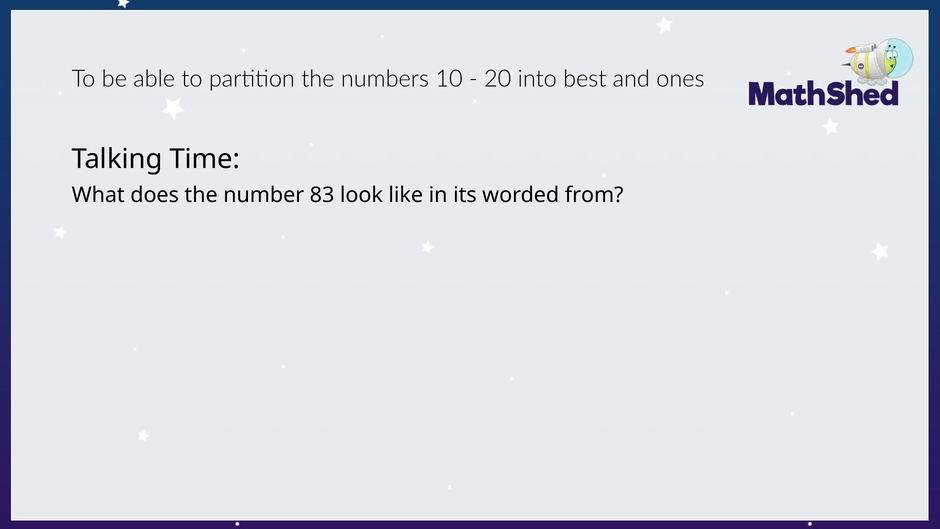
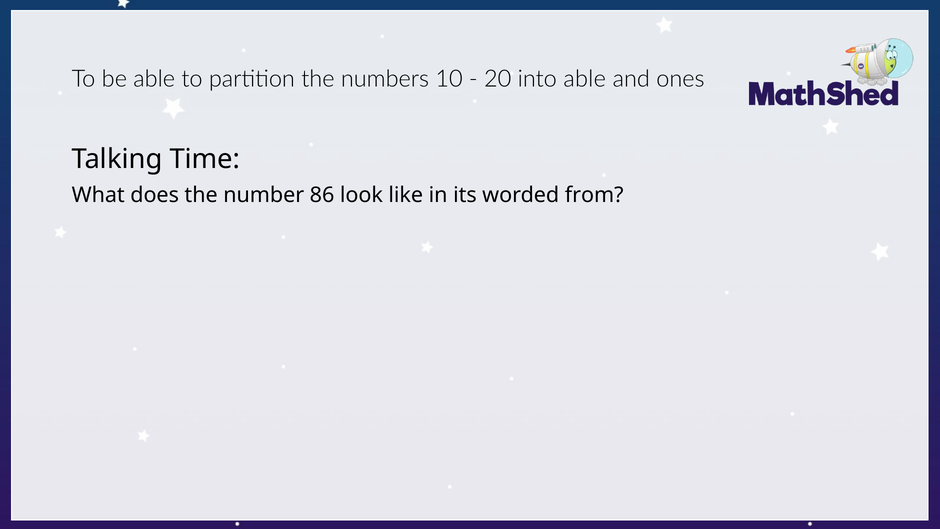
into best: best -> able (585, 79)
83: 83 -> 86 (322, 195)
